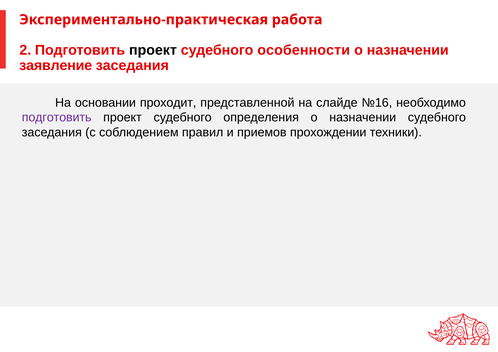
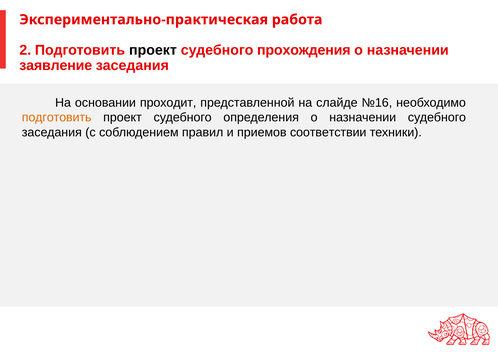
особенности: особенности -> прохождения (304, 50)
подготовить colour: purple -> orange (57, 118)
прохождении: прохождении -> соответствии (328, 132)
